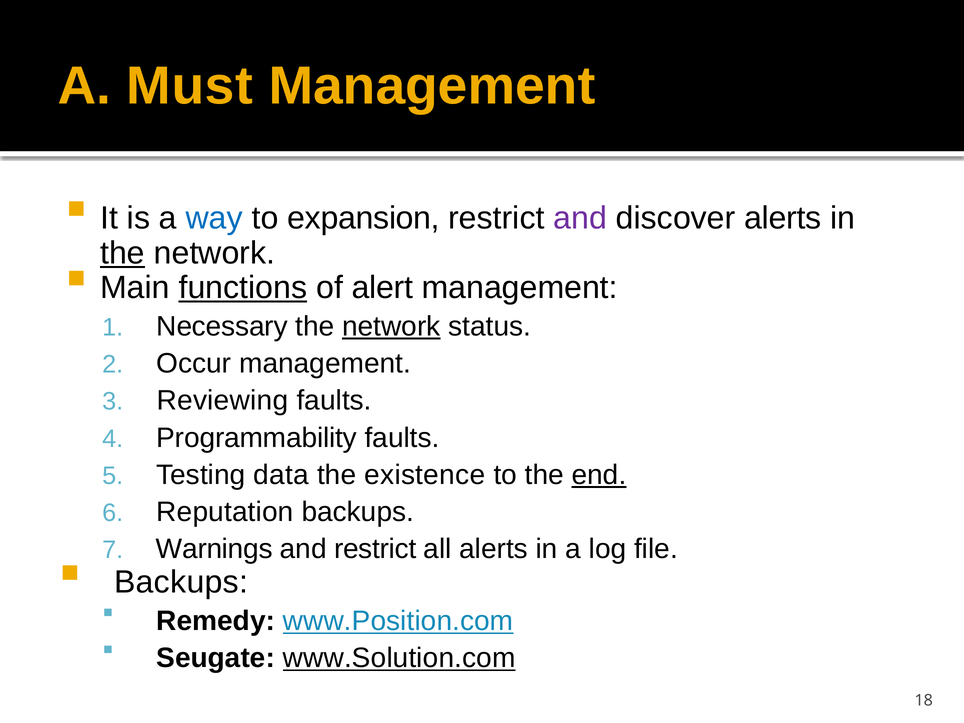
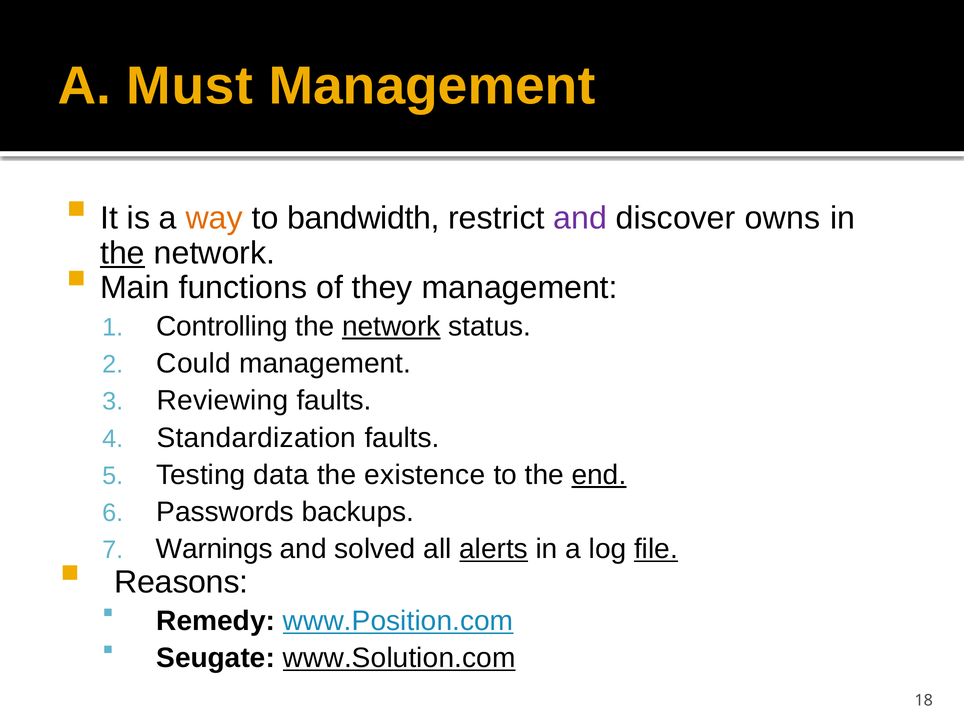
way colour: blue -> orange (214, 218)
expansion: expansion -> bandwidth (364, 218)
discover alerts: alerts -> owns (783, 218)
functions underline: present -> none (243, 288)
alert: alert -> they (382, 288)
Necessary: Necessary -> Controlling (222, 326)
Occur: Occur -> Could (194, 364)
Programmability: Programmability -> Standardization (256, 438)
Reputation: Reputation -> Passwords (225, 512)
and restrict: restrict -> solved (375, 549)
alerts underline: none -> present (494, 549)
file underline: none -> present (656, 549)
Backups: Backups -> Reasons (181, 582)
